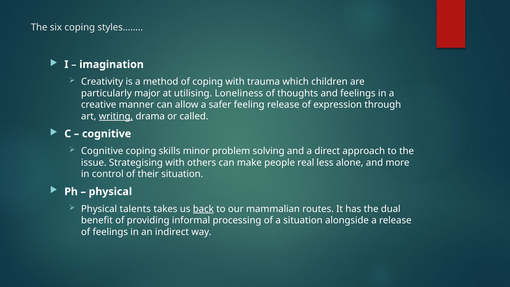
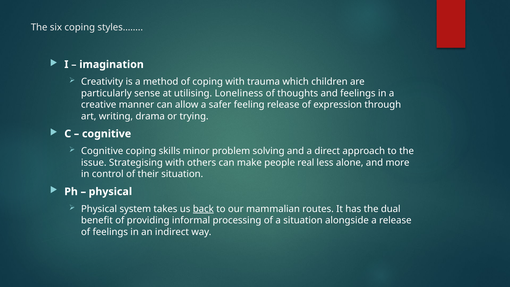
major: major -> sense (147, 93)
writing underline: present -> none (116, 116)
called: called -> trying (194, 116)
talents: talents -> system (135, 209)
